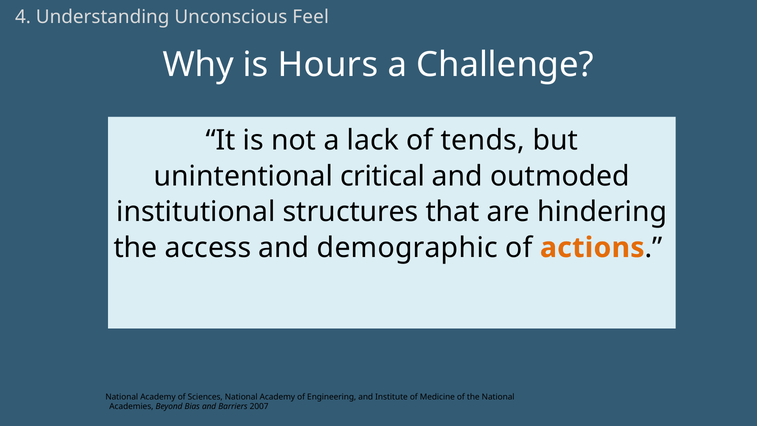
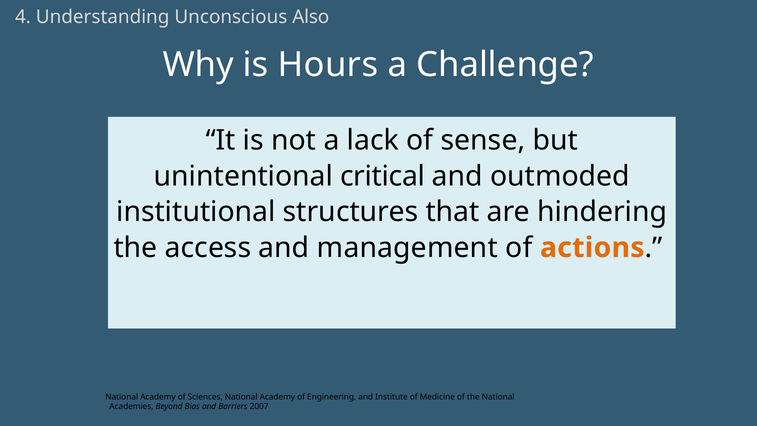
Feel: Feel -> Also (311, 17)
tends: tends -> sense (483, 140)
demographic: demographic -> management (407, 248)
